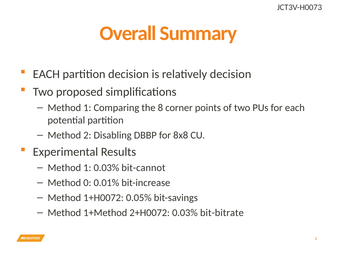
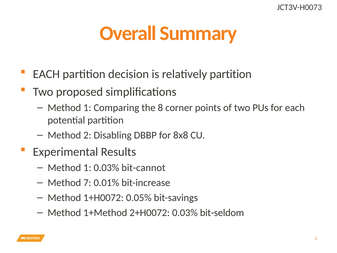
relatively decision: decision -> partition (231, 74)
0: 0 -> 7 (87, 183)
bit-bitrate: bit-bitrate -> bit-seldom (222, 213)
